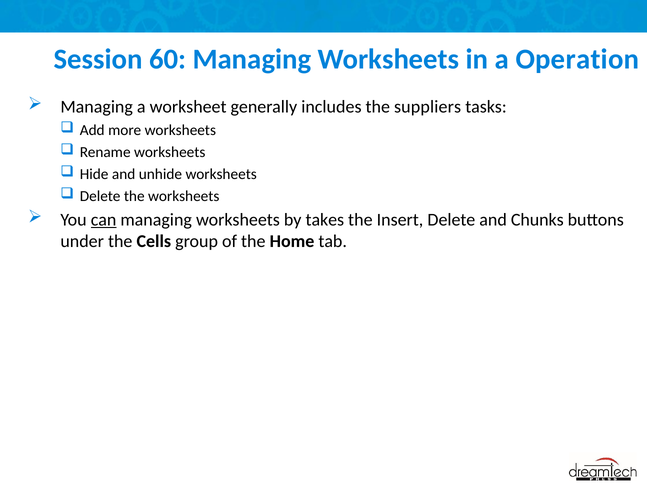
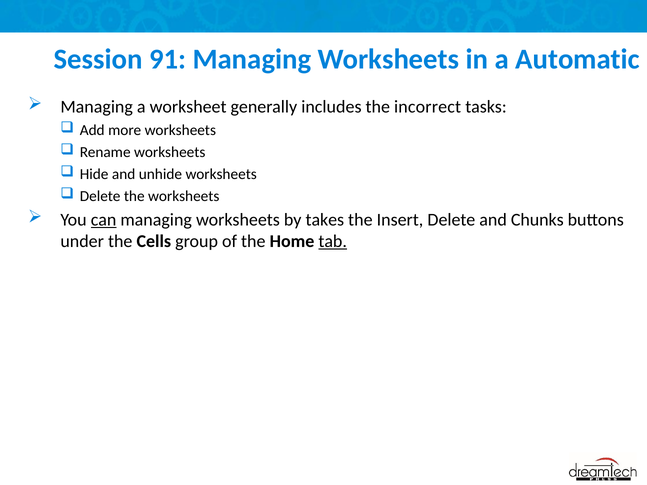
60: 60 -> 91 (168, 59)
Operation: Operation -> Automatic (578, 59)
suppliers: suppliers -> incorrect (428, 107)
tab underline: none -> present (333, 242)
